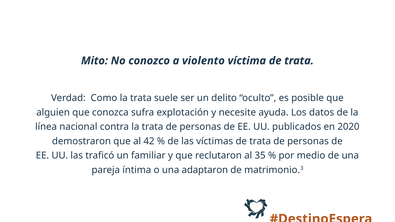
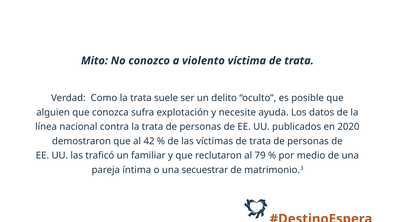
35: 35 -> 79 (260, 156)
adaptaron: adaptaron -> secuestrar (205, 170)
